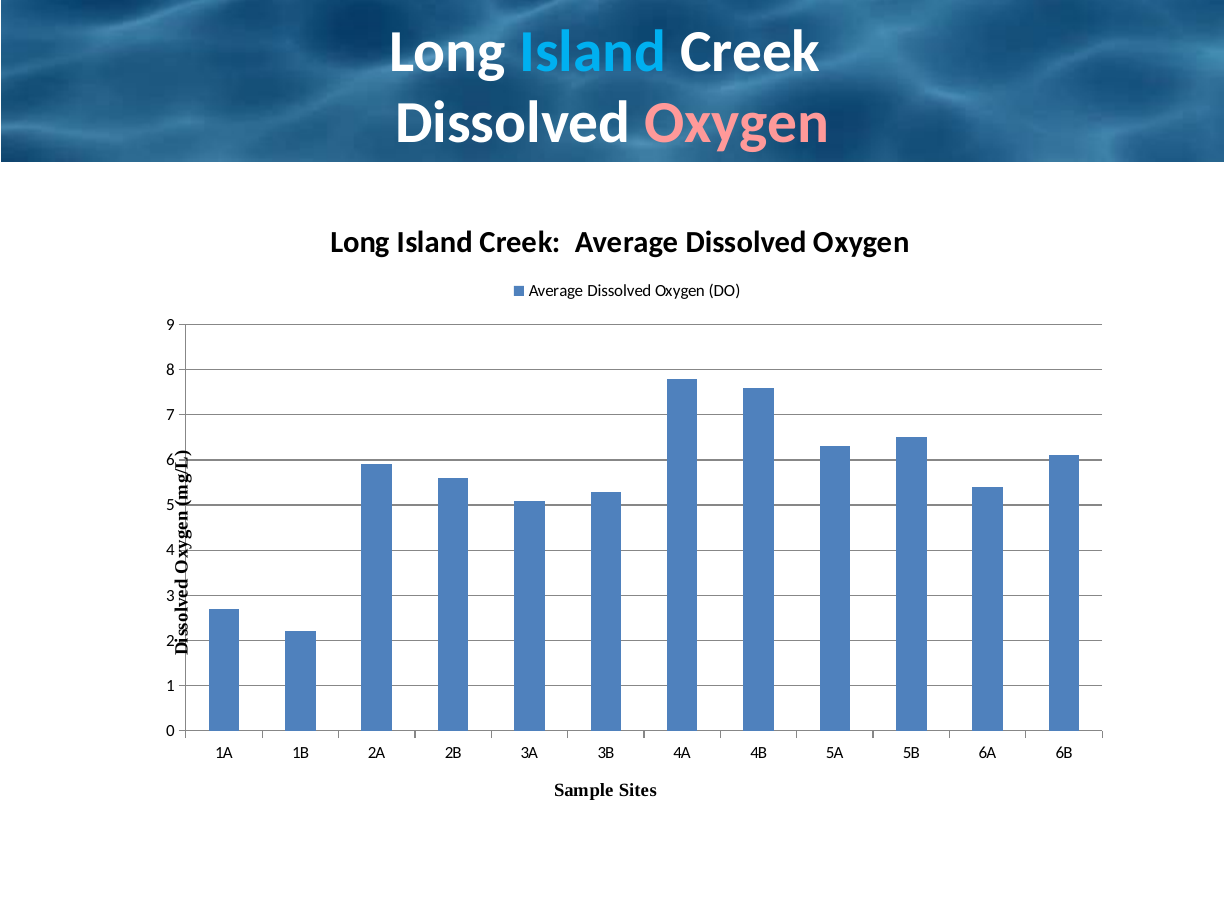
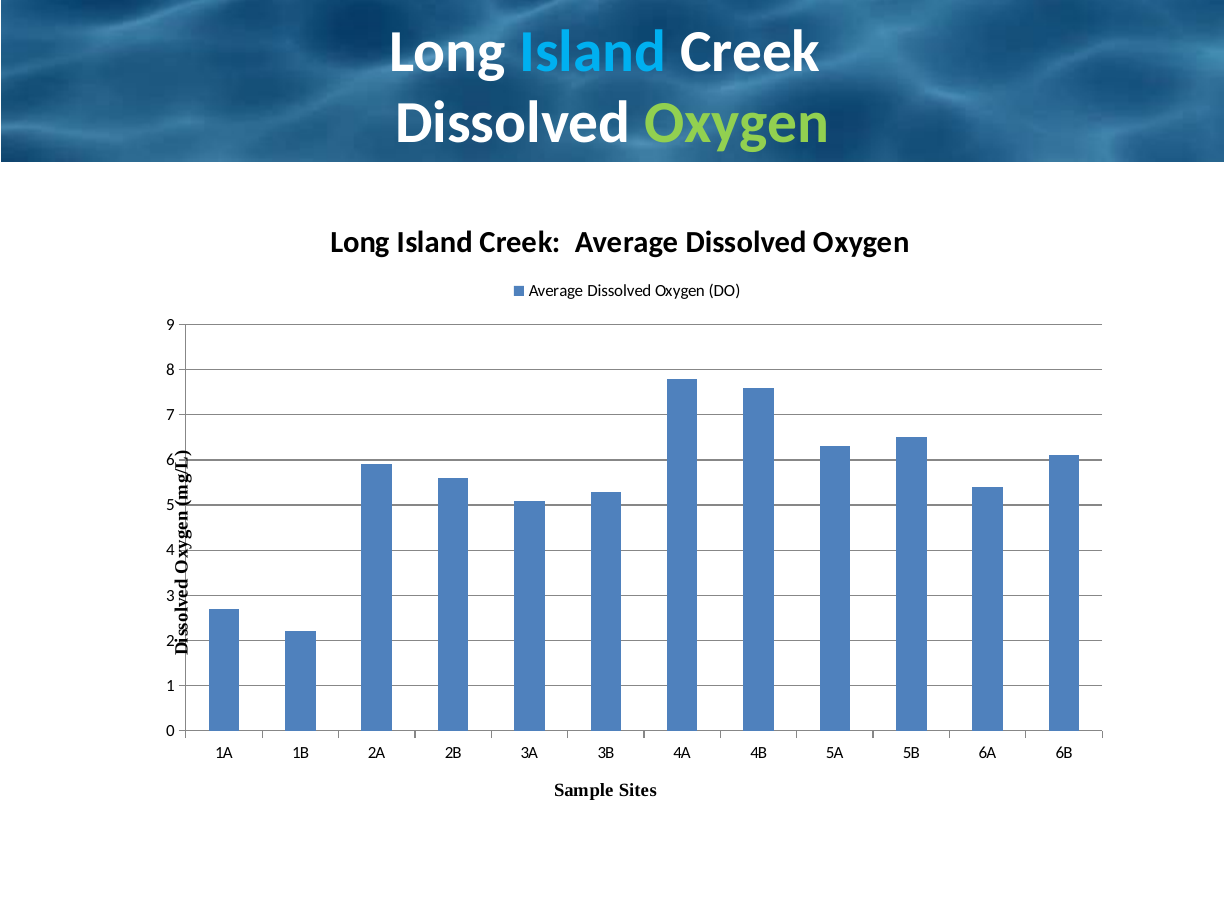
Oxygen colour: pink -> light green (737, 123)
